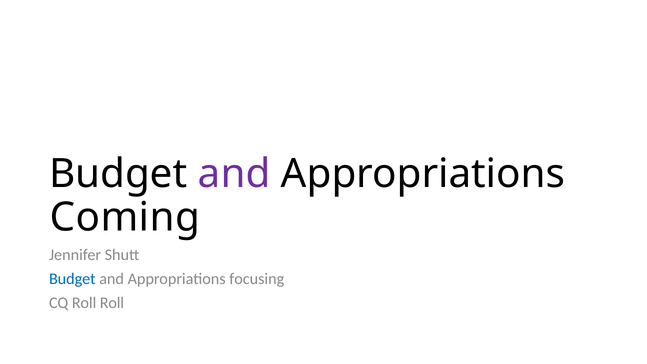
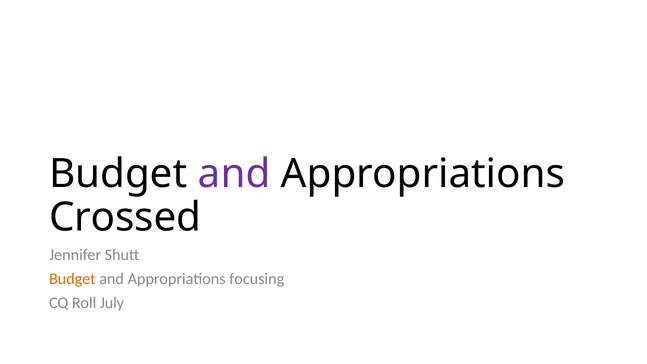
Coming: Coming -> Crossed (125, 218)
Budget colour: blue -> orange (72, 279)
Roll Roll: Roll -> July (112, 303)
